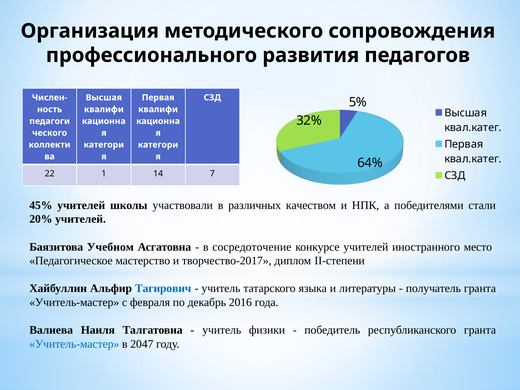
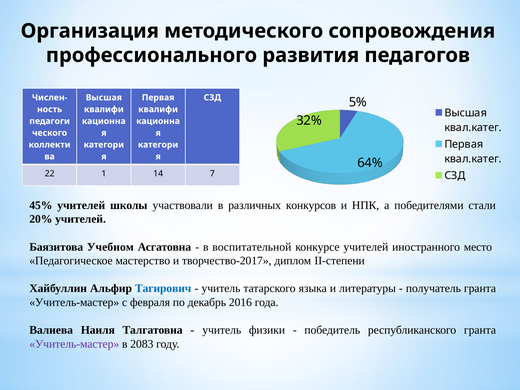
качеством: качеством -> конкурсов (311, 205)
сосредоточение: сосредоточение -> воспитательной (252, 247)
Учитель-мастер colour: blue -> purple (74, 344)
2047: 2047 -> 2083 (142, 344)
